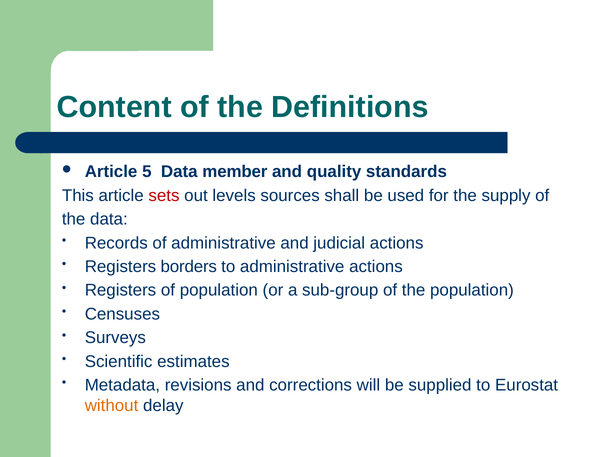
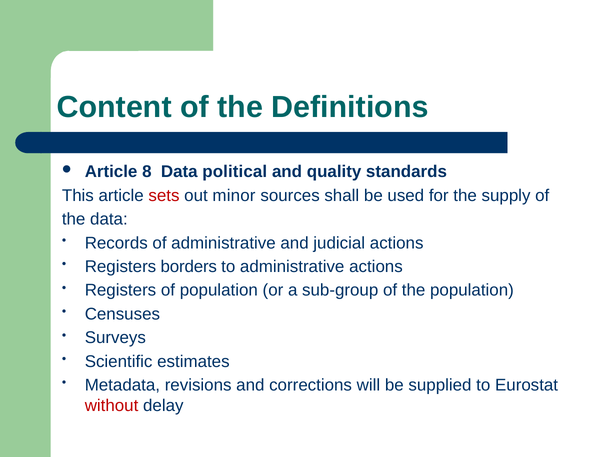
5: 5 -> 8 (147, 172)
member: member -> political (235, 172)
levels: levels -> minor (234, 195)
without colour: orange -> red (112, 405)
